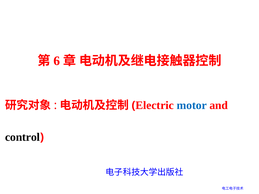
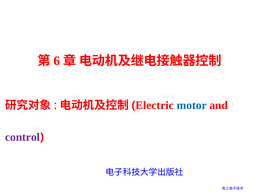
control colour: black -> purple (22, 137)
